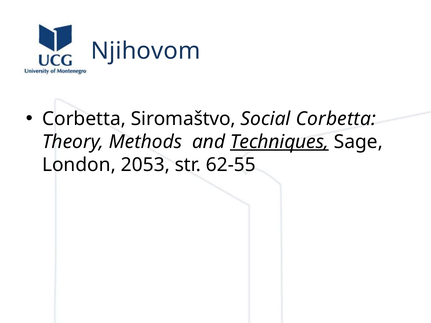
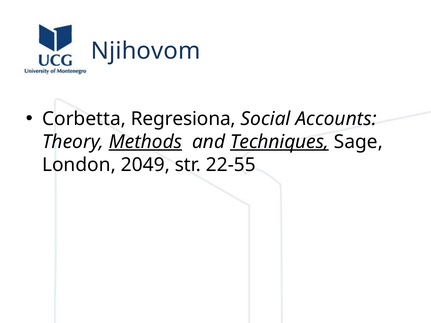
Siromaštvo: Siromaštvo -> Regresiona (183, 119)
Social Corbetta: Corbetta -> Accounts (336, 119)
Methods underline: none -> present (145, 142)
2053: 2053 -> 2049 (145, 165)
62-55: 62-55 -> 22-55 (231, 165)
